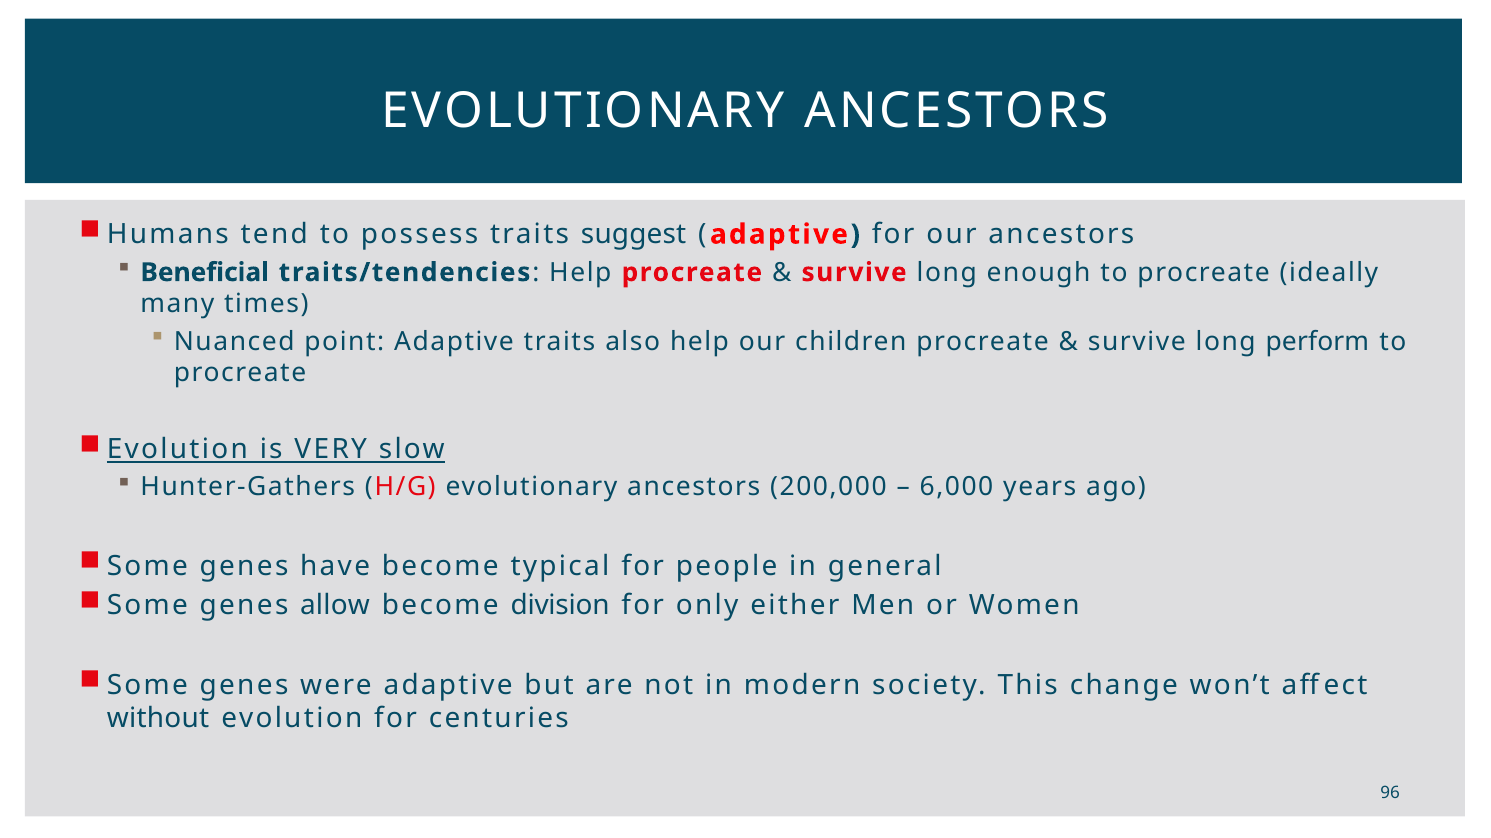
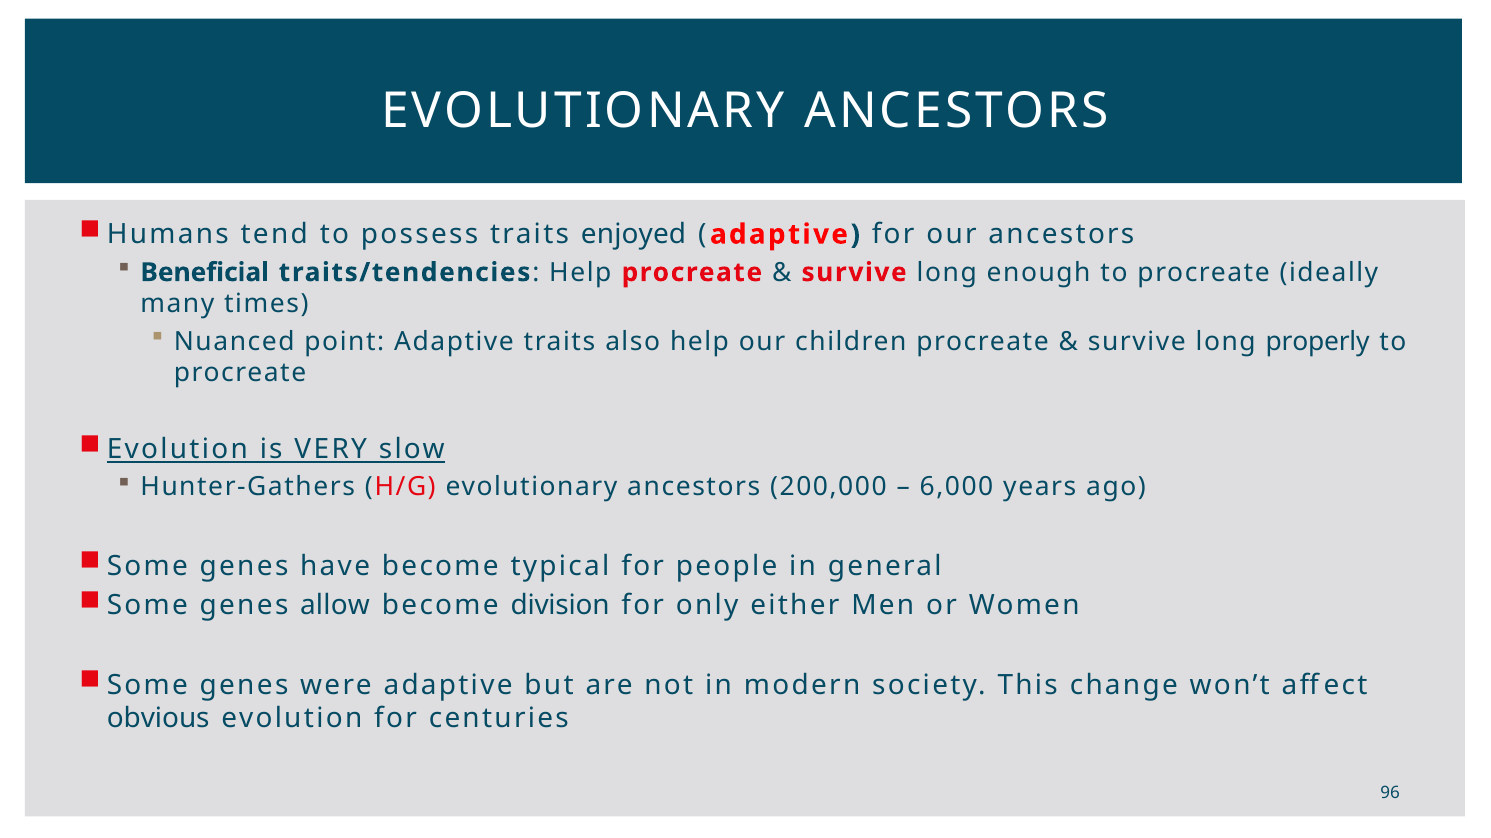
suggest: suggest -> enjoyed (634, 235)
perform: perform -> properly (1318, 342)
without: without -> obvious (158, 719)
